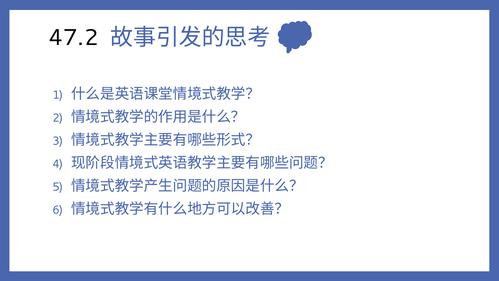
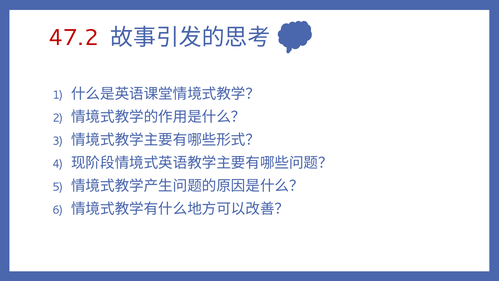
47.2 colour: black -> red (74, 38)
